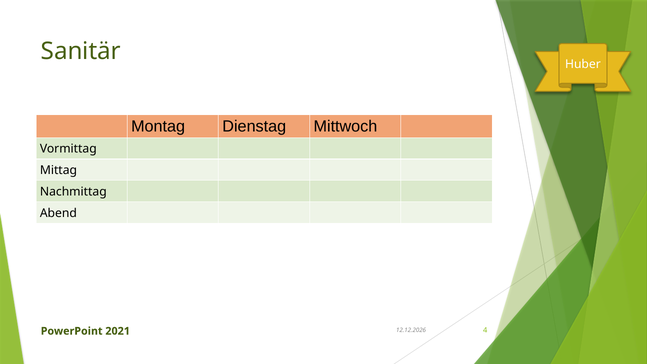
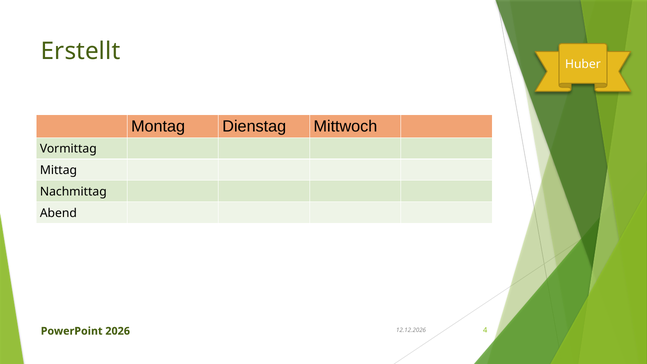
Sanitär: Sanitär -> Erstellt (81, 51)
2021: 2021 -> 2026 (118, 331)
